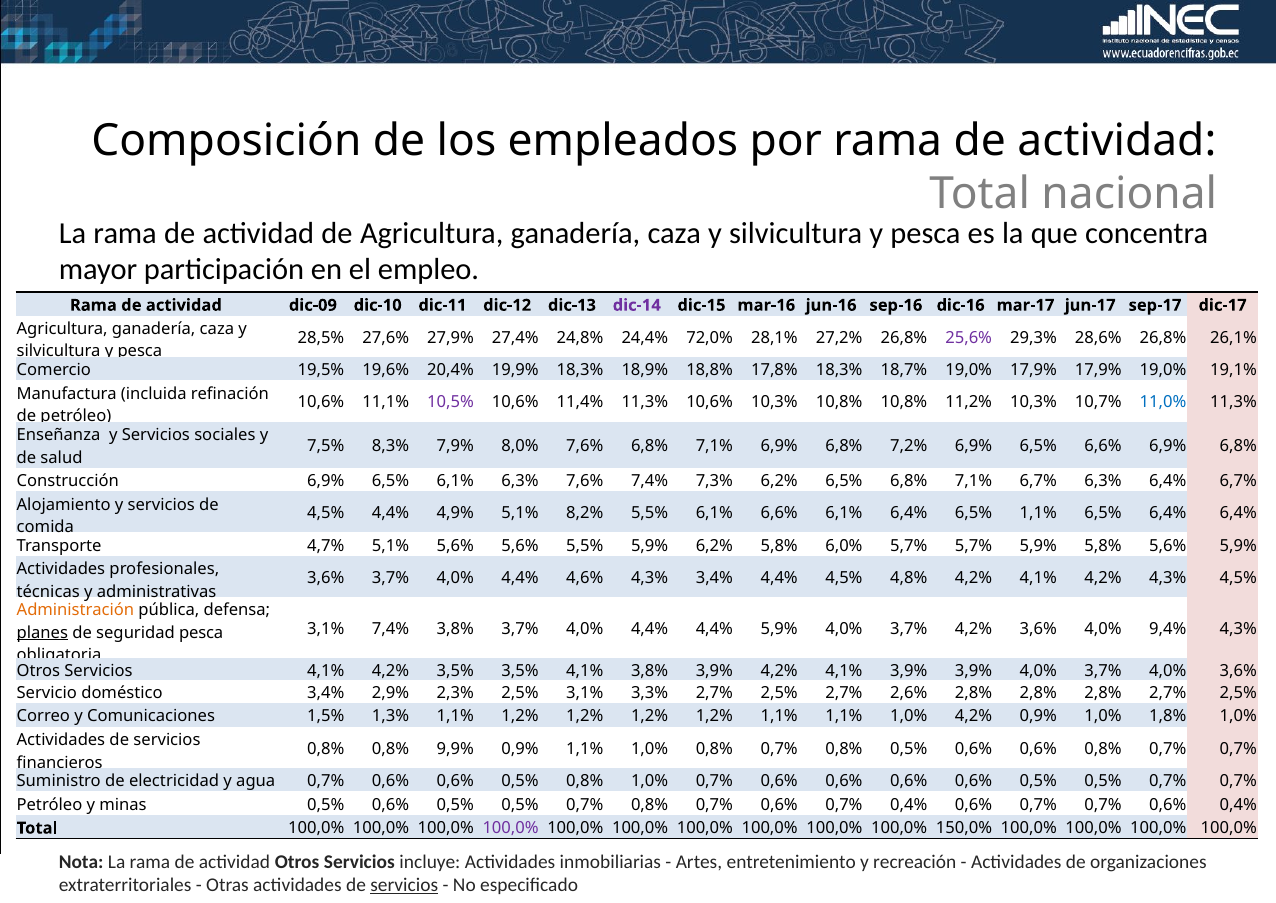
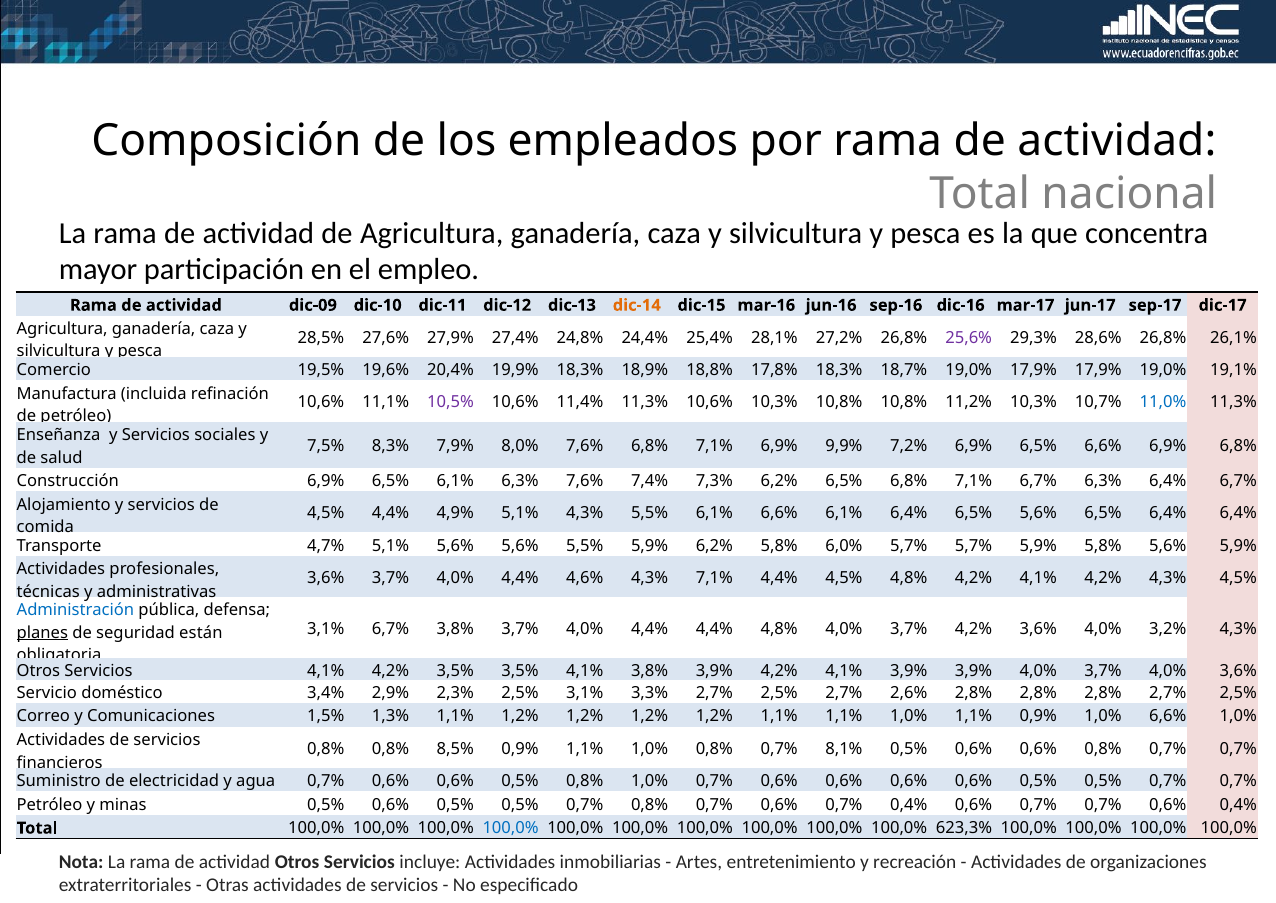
dic-14 colour: purple -> orange (637, 305)
72,0%: 72,0% -> 25,4% (710, 338)
7,1% 6,9% 6,8%: 6,8% -> 9,9% (844, 446)
5,1% 8,2%: 8,2% -> 4,3% (585, 513)
6,5% 1,1%: 1,1% -> 5,6% (1038, 513)
4,3% 3,4%: 3,4% -> 7,1% (714, 578)
Administración colour: orange -> blue (75, 610)
3,1% 7,4%: 7,4% -> 6,7% (391, 629)
4,4% 5,9%: 5,9% -> 4,8% (779, 629)
9,4%: 9,4% -> 3,2% (1168, 629)
seguridad pesca: pesca -> están (201, 633)
1,0% 4,2%: 4,2% -> 1,1% (973, 716)
1,0% 1,8%: 1,8% -> 6,6% (1168, 716)
9,9%: 9,9% -> 8,5% (455, 749)
0,8% 0,7% 0,8%: 0,8% -> 8,1% (844, 749)
100,0% colour: purple -> blue (511, 828)
150,0%: 150,0% -> 623,3% (964, 828)
servicios underline: present -> none (404, 885)
